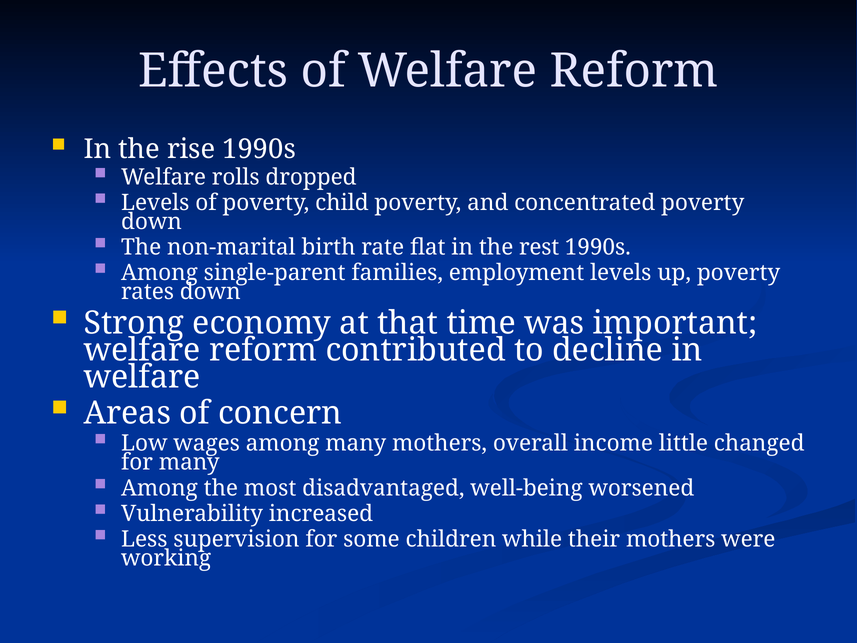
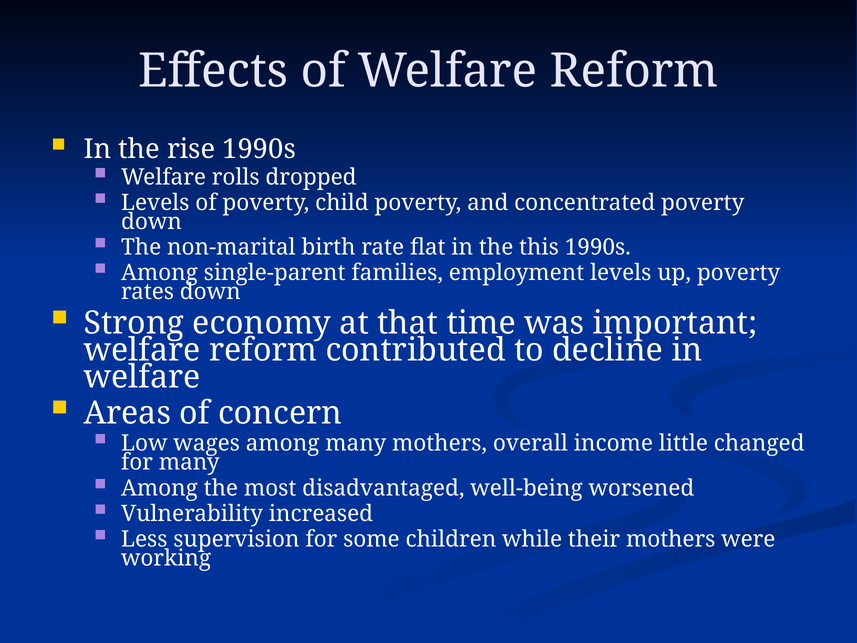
rest: rest -> this (539, 247)
